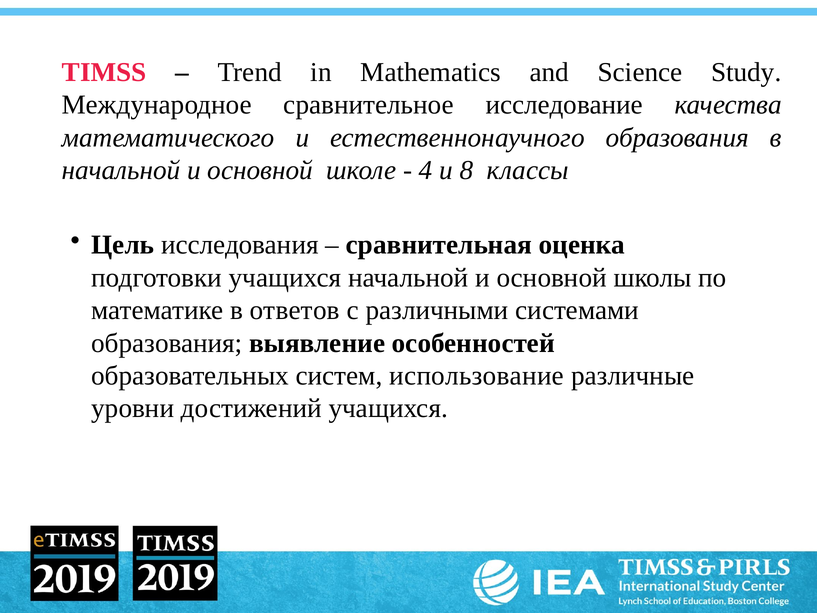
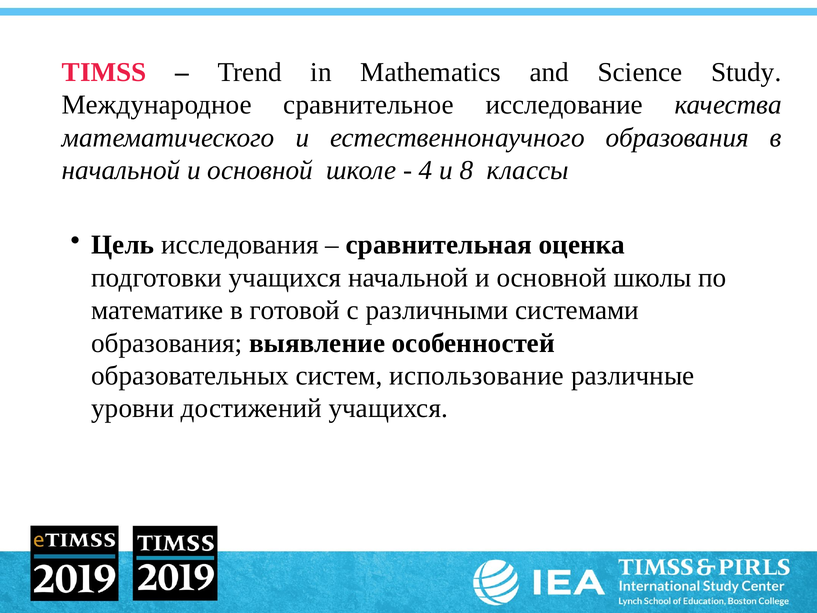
ответов: ответов -> готовой (295, 310)
